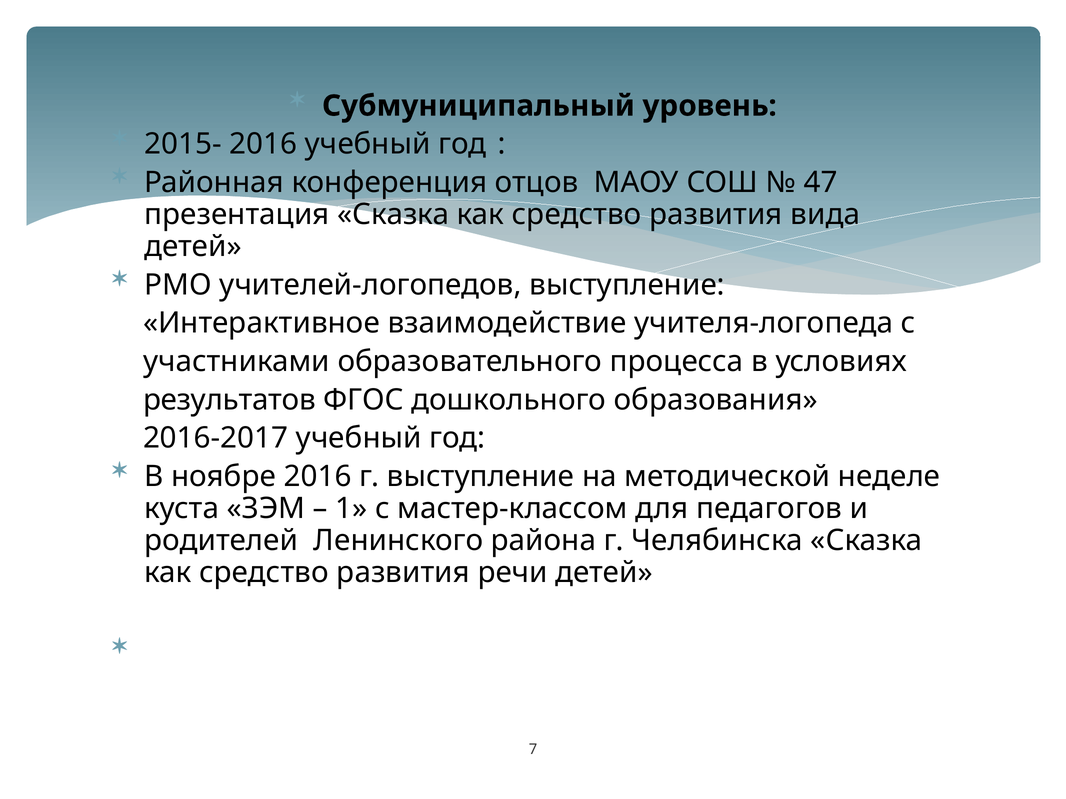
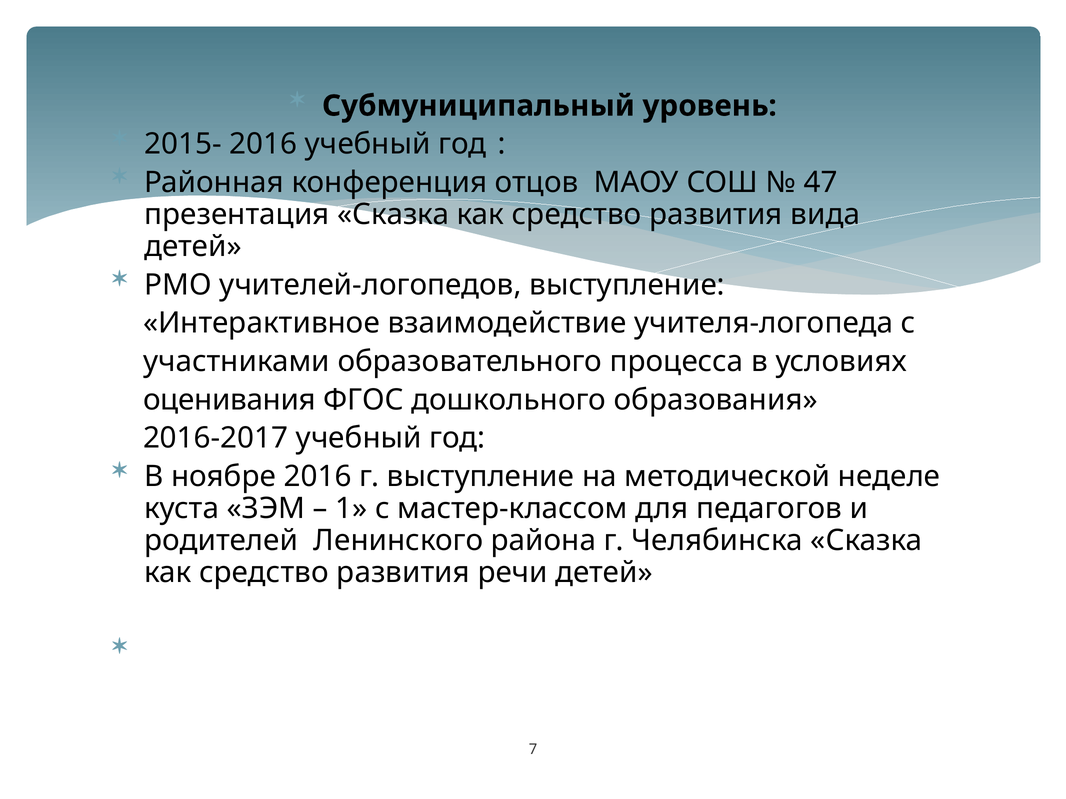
результатов: результатов -> оценивания (229, 400)
